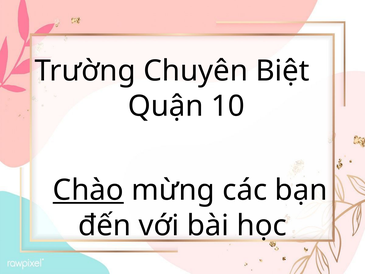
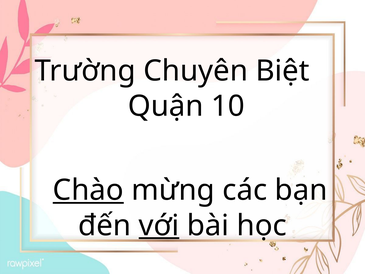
với underline: none -> present (159, 225)
